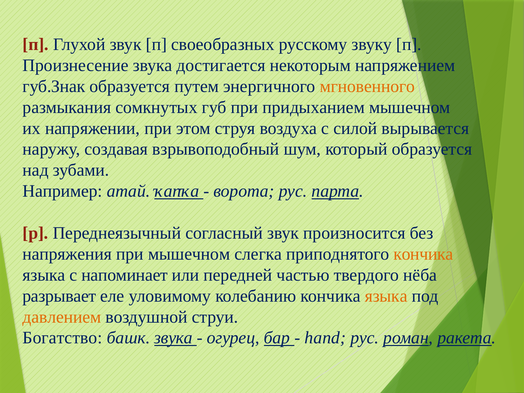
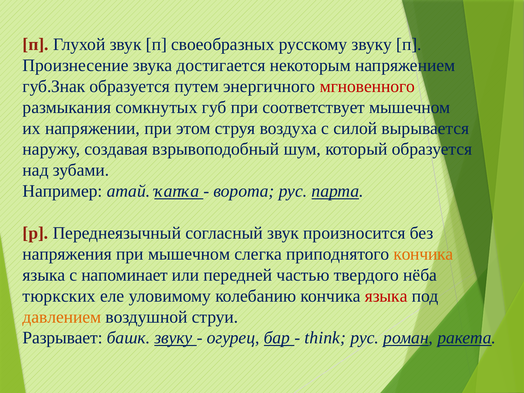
мгновенного colour: orange -> red (367, 86)
придыханием: придыханием -> соответствует (314, 107)
разрывает: разрывает -> тюркских (59, 296)
языка colour: orange -> red (386, 296)
Богатство: Богатство -> Разрывает (63, 338)
башк звука: звука -> звуку (173, 338)
hand: hand -> think (325, 338)
